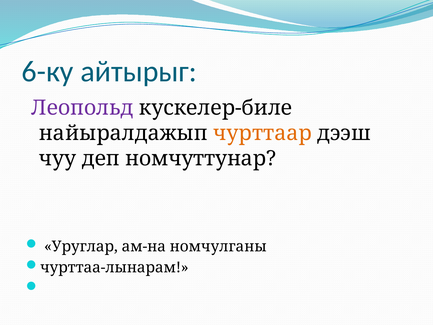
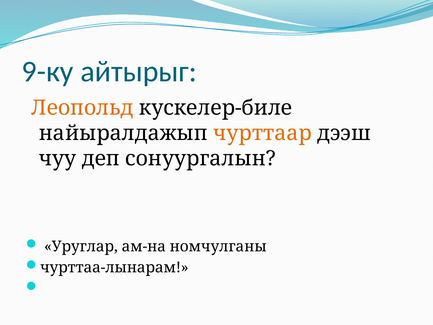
6-ку: 6-ку -> 9-ку (48, 72)
Леопольд colour: purple -> orange (82, 108)
номчуттунар: номчуттунар -> сонуургалын (201, 158)
